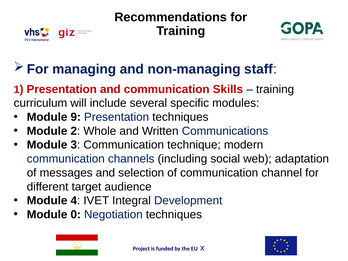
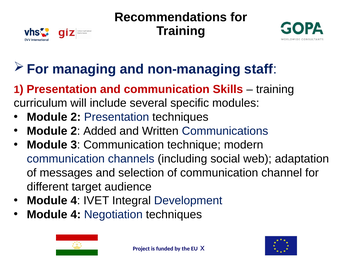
9: 9 -> 2 (76, 117)
Whole: Whole -> Added (100, 131)
0: 0 -> 4 (76, 215)
